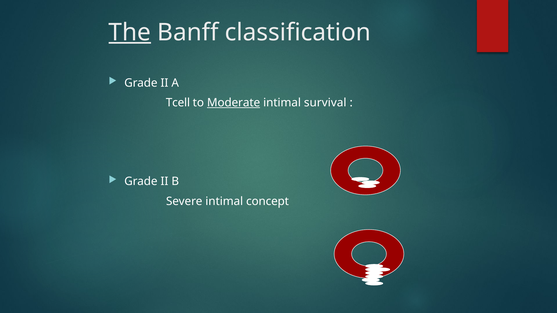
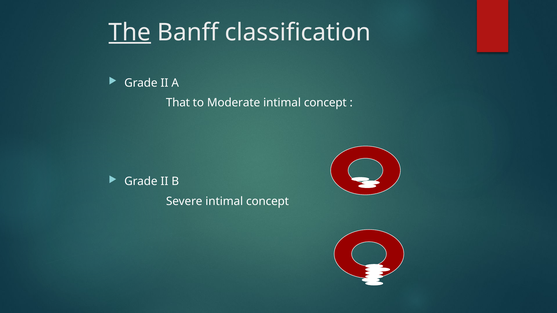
Tcell: Tcell -> That (178, 103)
Moderate underline: present -> none (234, 103)
survival: survival -> concept (325, 103)
